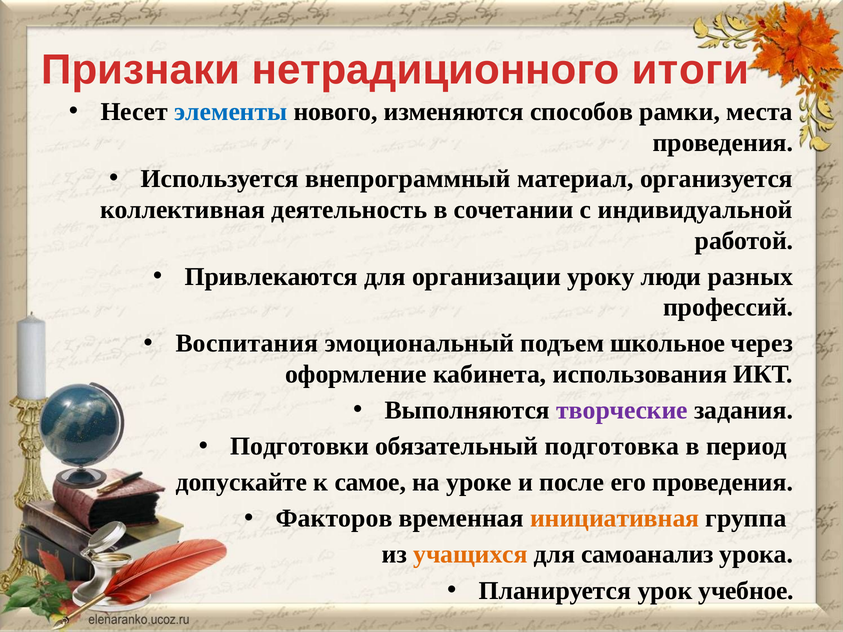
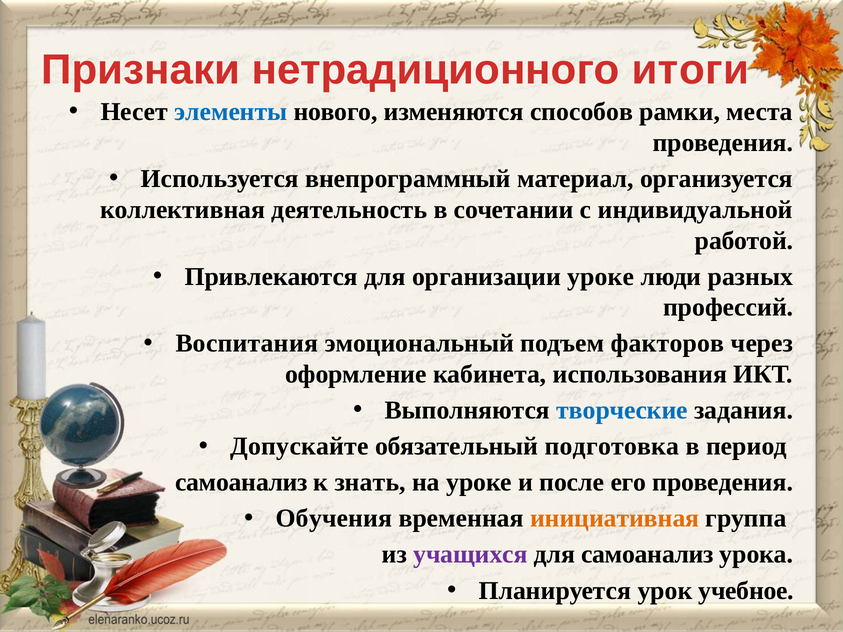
организации уроку: уроку -> уроке (601, 277)
школьное: школьное -> факторов (667, 344)
творческие colour: purple -> blue (622, 411)
Подготовки: Подготовки -> Допускайте (299, 447)
допускайте: допускайте -> самоанализ (241, 483)
самое: самое -> знать (370, 483)
Факторов: Факторов -> Обучения (334, 519)
учащихся colour: orange -> purple (470, 555)
